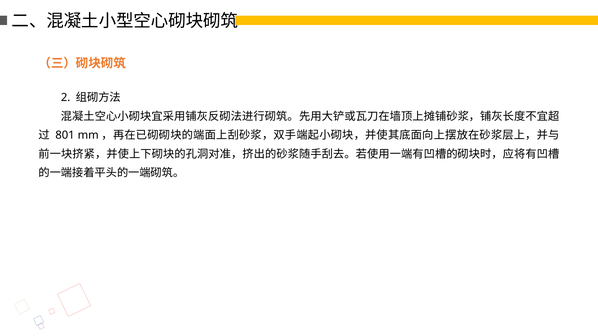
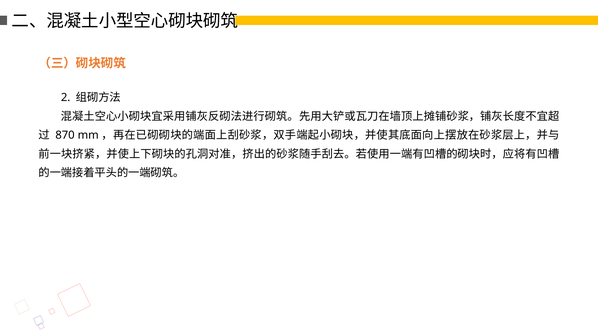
801: 801 -> 870 (65, 135)
